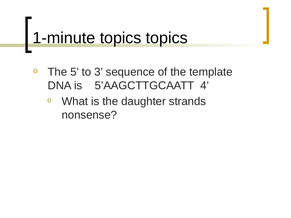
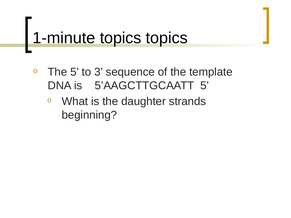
5’AAGCTTGCAATT 4: 4 -> 5 (205, 86)
nonsense: nonsense -> beginning (89, 115)
